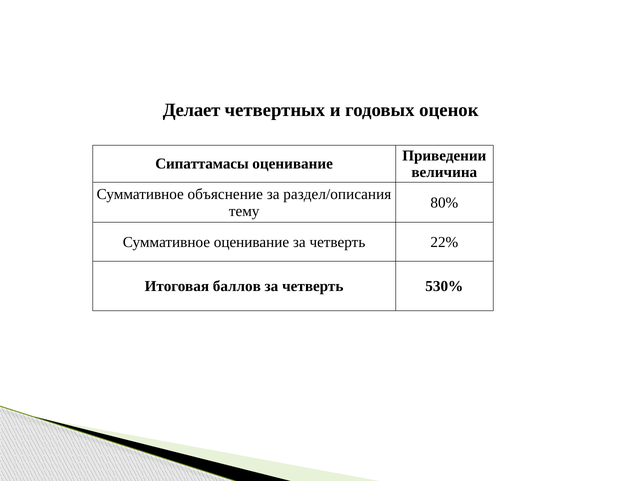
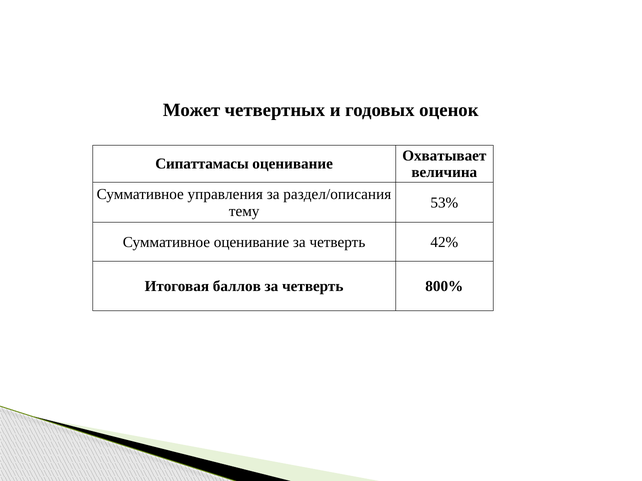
Делает: Делает -> Может (192, 110)
Приведении: Приведении -> Охватывает (444, 156)
объяснение: объяснение -> управления (225, 194)
80%: 80% -> 53% (444, 203)
22%: 22% -> 42% (444, 242)
530%: 530% -> 800% (444, 286)
